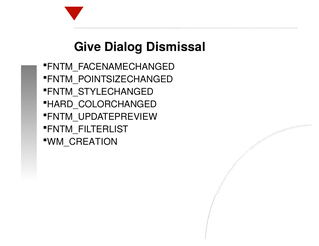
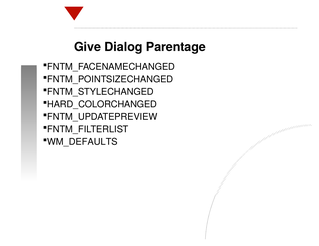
Dismissal: Dismissal -> Parentage (176, 47)
WM_CREATION: WM_CREATION -> WM_DEFAULTS (82, 142)
